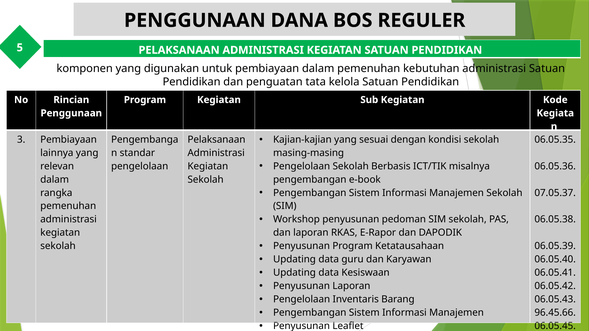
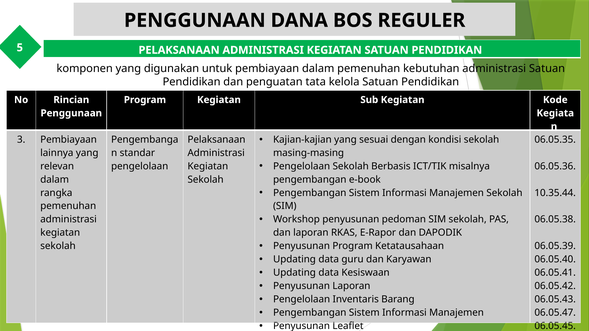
07.05.37: 07.05.37 -> 10.35.44 (555, 193)
96.45.66: 96.45.66 -> 06.05.47 (555, 313)
